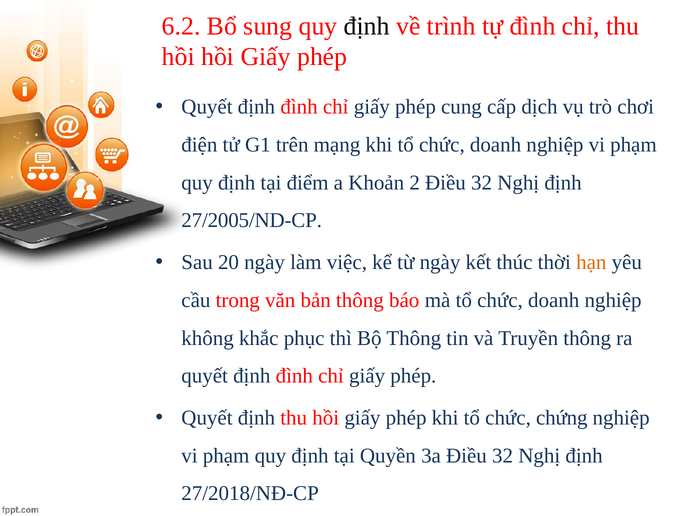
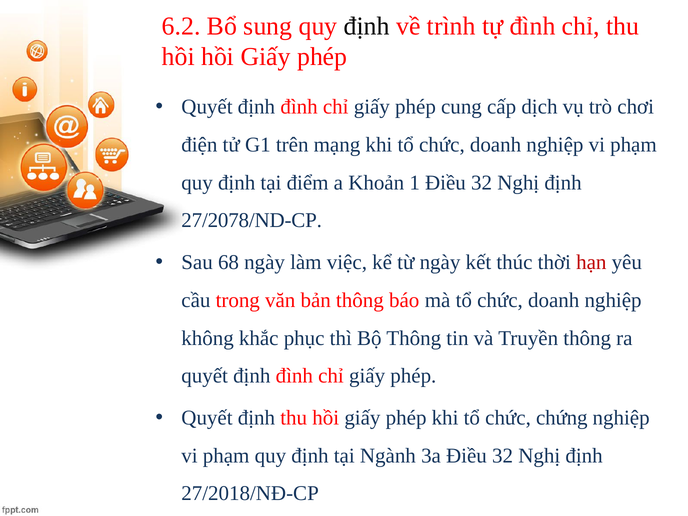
2: 2 -> 1 (415, 183)
27/2005/ND-CP: 27/2005/ND-CP -> 27/2078/ND-CP (252, 220)
20: 20 -> 68 (228, 262)
hạn colour: orange -> red (591, 262)
Quyền: Quyền -> Ngành (388, 456)
